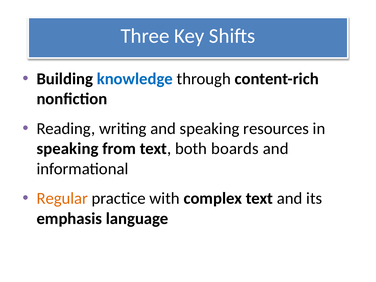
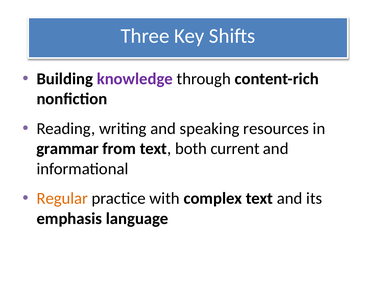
knowledge colour: blue -> purple (135, 79)
speaking: speaking -> grammar (68, 149)
boards: boards -> current (235, 149)
